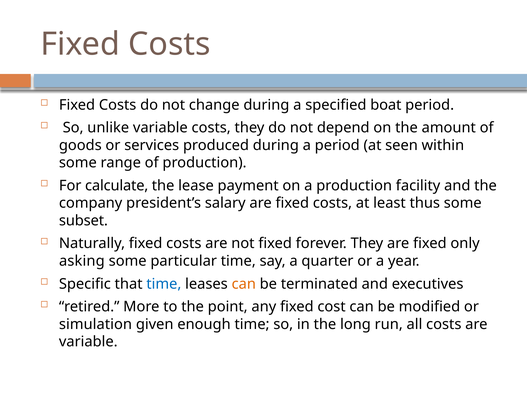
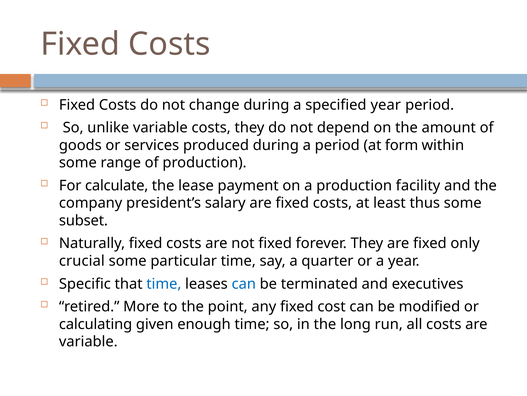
specified boat: boat -> year (386, 105)
seen: seen -> form (402, 145)
asking: asking -> crucial (82, 261)
can colour: orange -> blue (244, 283)
simulation: simulation -> calculating (96, 324)
